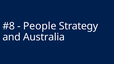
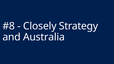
People: People -> Closely (40, 26)
